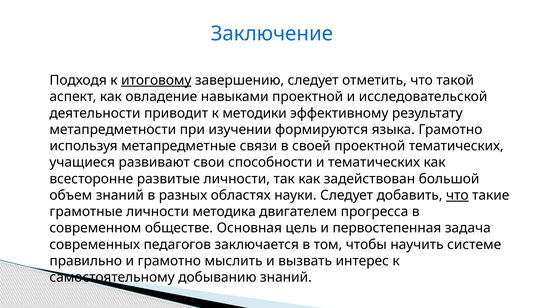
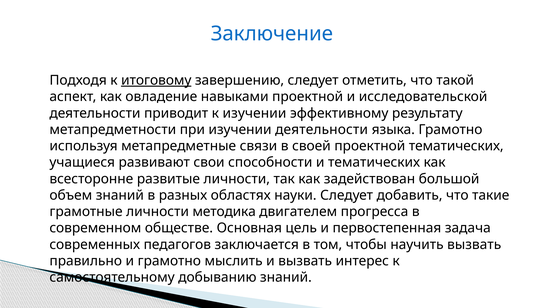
к методики: методики -> изучении (254, 113)
изучении формируются: формируются -> деятельности (322, 130)
что underline: present -> none (457, 195)
научить системе: системе -> вызвать (474, 245)
